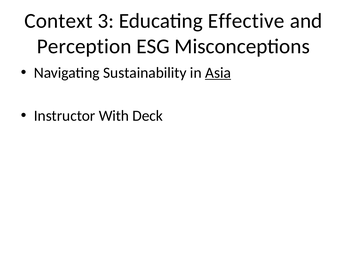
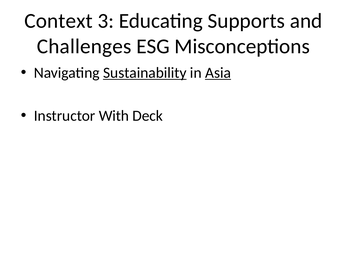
Effective: Effective -> Supports (246, 21)
Perception: Perception -> Challenges (84, 46)
Sustainability underline: none -> present (145, 73)
